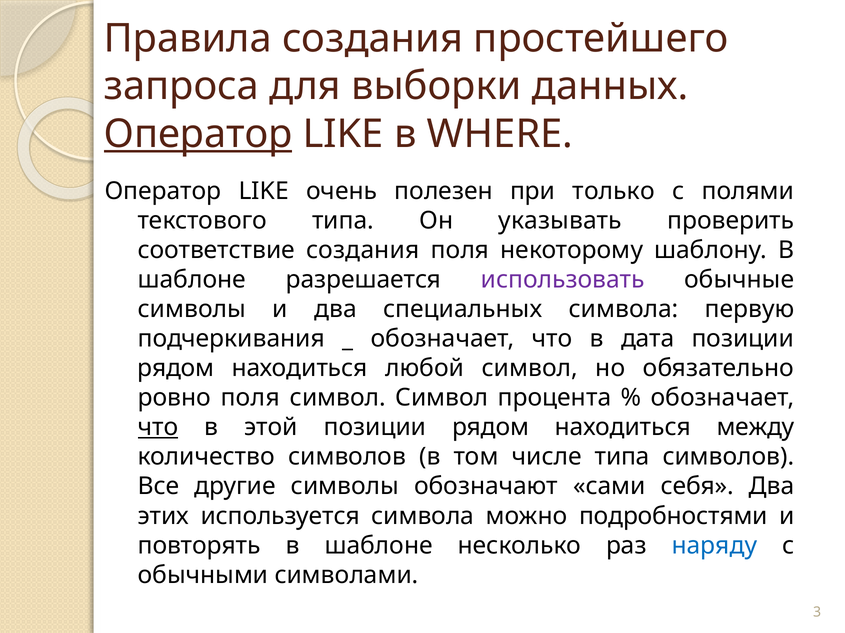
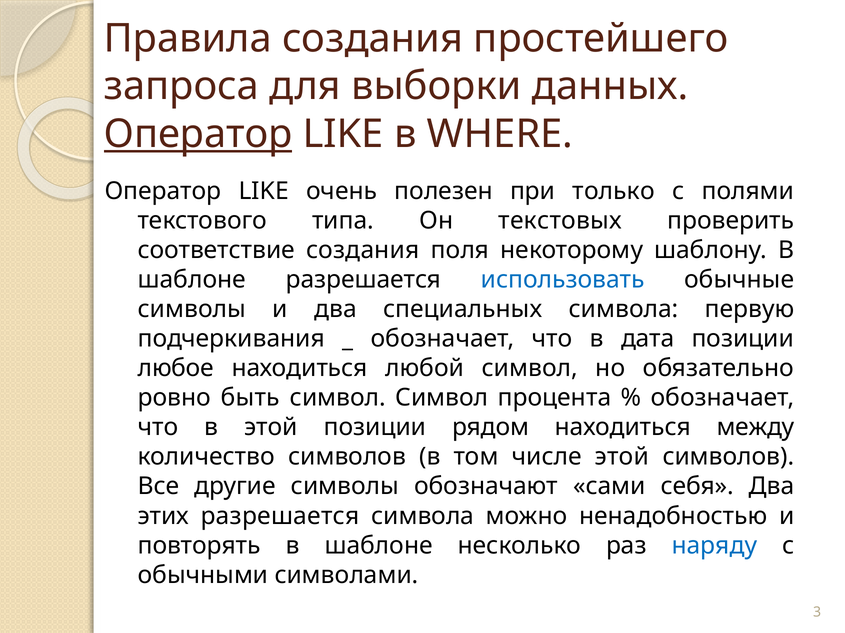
указывать: указывать -> текстовых (560, 221)
использовать colour: purple -> blue (563, 280)
рядом: рядом -> любое (176, 369)
ровно поля: поля -> быть (250, 398)
что underline: present -> none (158, 428)
числе типа: типа -> этой (622, 457)
этих используется: используется -> разрешается (280, 516)
подробностями: подробностями -> ненадобностью (673, 516)
